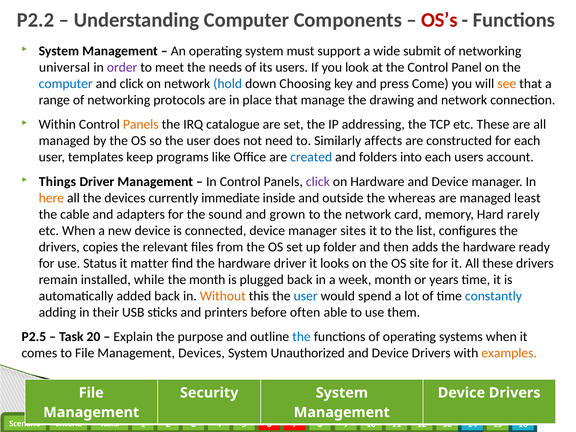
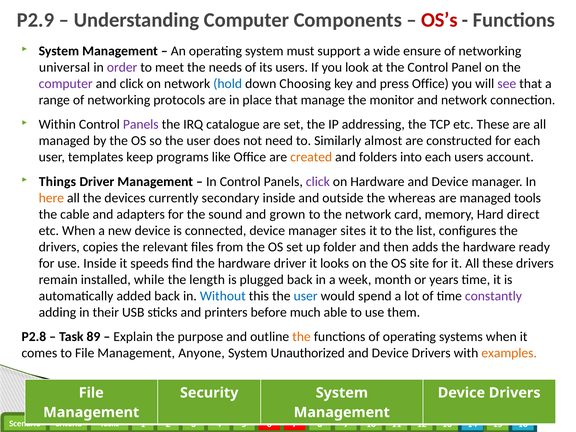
P2.2: P2.2 -> P2.9 (36, 20)
submit: submit -> ensure (422, 51)
computer colour: blue -> purple (66, 84)
press Come: Come -> Office (430, 84)
see colour: orange -> purple (507, 84)
drawing: drawing -> monitor (392, 100)
Panels colour: orange -> purple (141, 124)
affects: affects -> almost (383, 141)
created colour: blue -> orange (311, 157)
immediate: immediate -> secondary (230, 198)
least: least -> tools (527, 198)
rarely: rarely -> direct (523, 214)
use Status: Status -> Inside (100, 263)
matter: matter -> speeds (150, 263)
the month: month -> length (207, 280)
Without colour: orange -> blue (223, 296)
constantly colour: blue -> purple (493, 296)
often: often -> much (305, 312)
P2.5: P2.5 -> P2.8 (34, 337)
20: 20 -> 89 (93, 337)
the colour: blue -> orange (302, 337)
Management Devices: Devices -> Anyone (202, 353)
